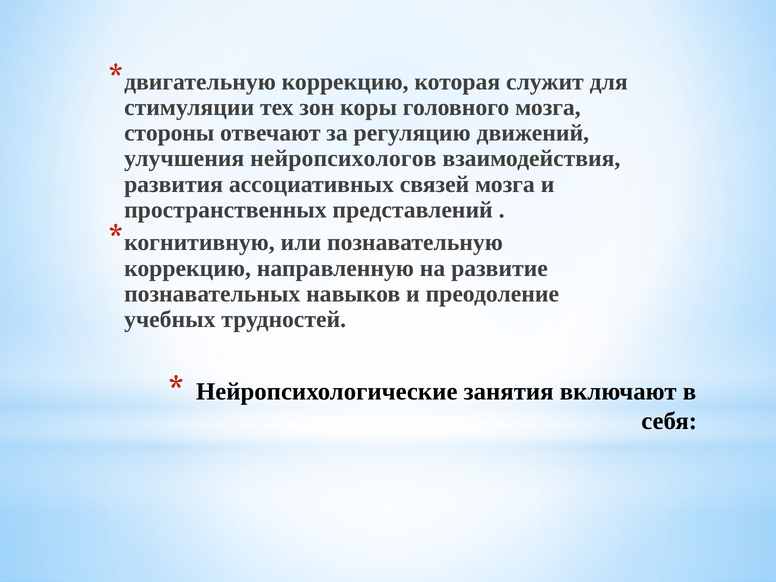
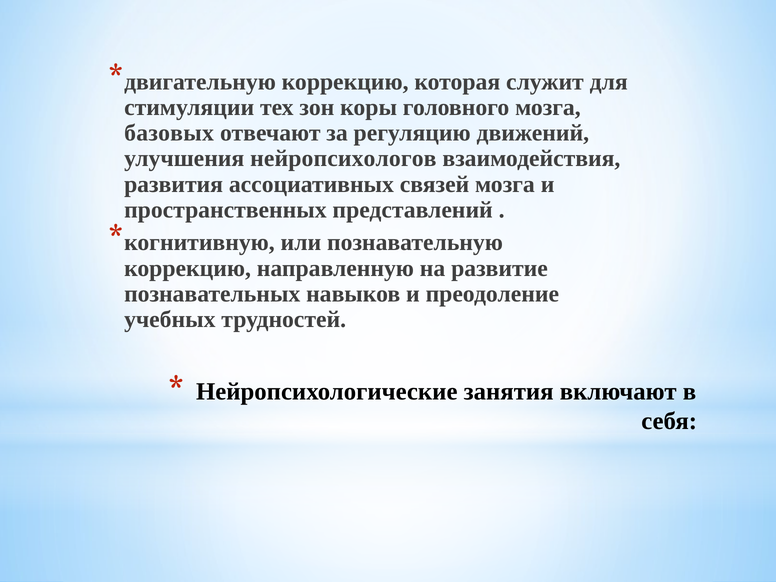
стороны: стороны -> базовых (169, 133)
